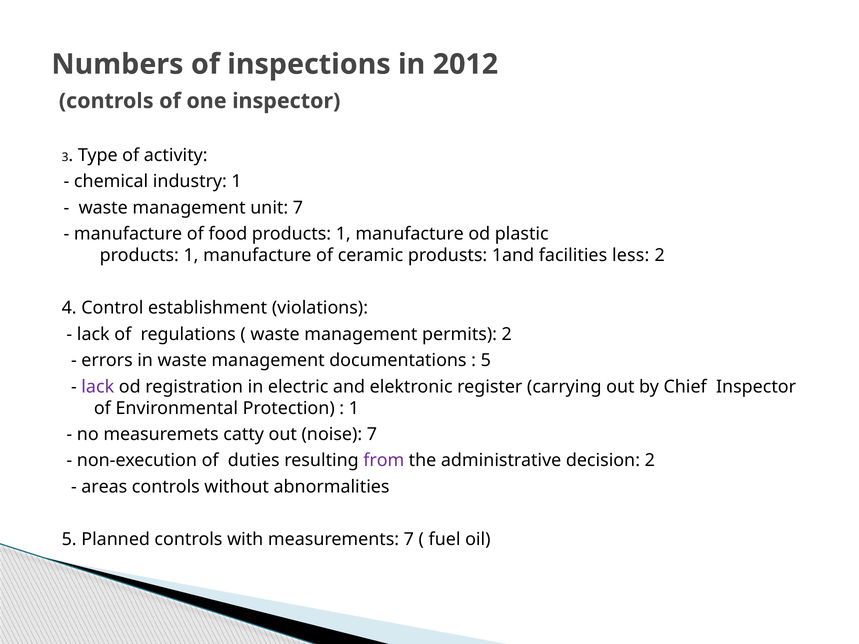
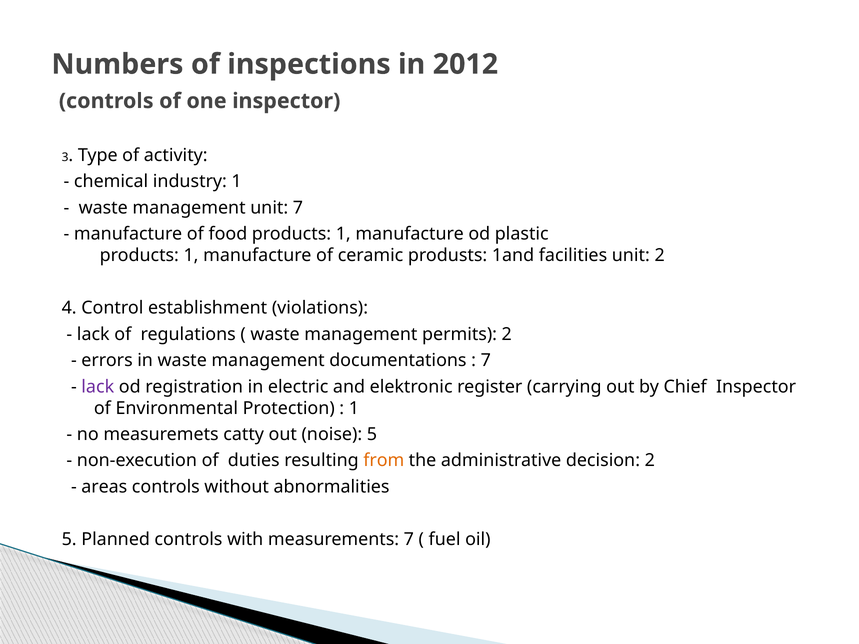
facilities less: less -> unit (631, 256)
5: 5 -> 7 (486, 361)
noise 7: 7 -> 5 (372, 435)
from colour: purple -> orange (384, 461)
